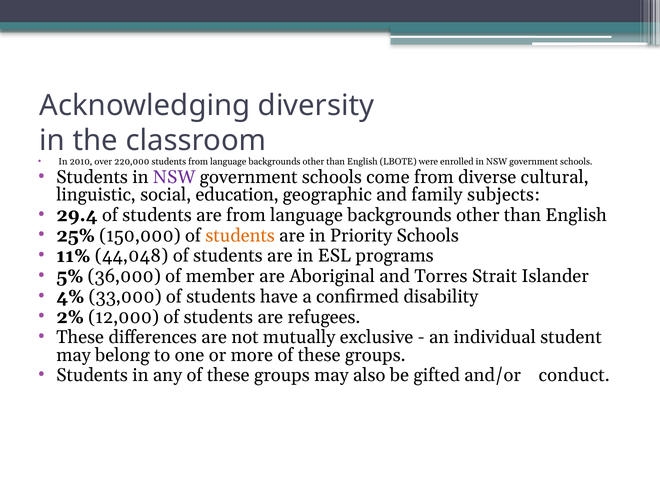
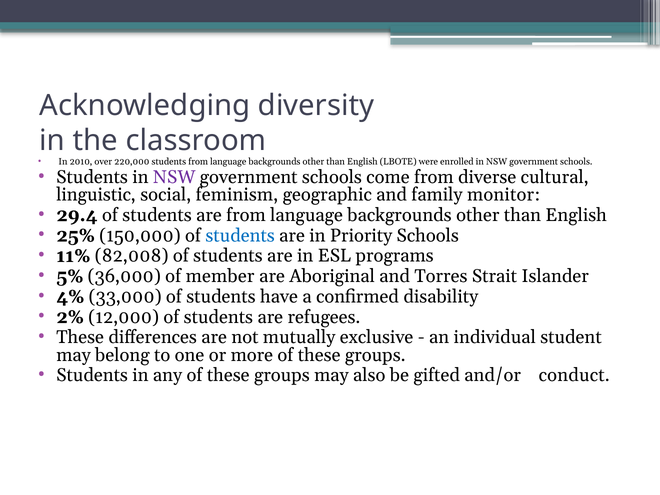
education: education -> feminism (237, 195)
subjects: subjects -> monitor (504, 195)
students colour: orange -> blue (240, 236)
44,048: 44,048 -> 82,008 (132, 256)
